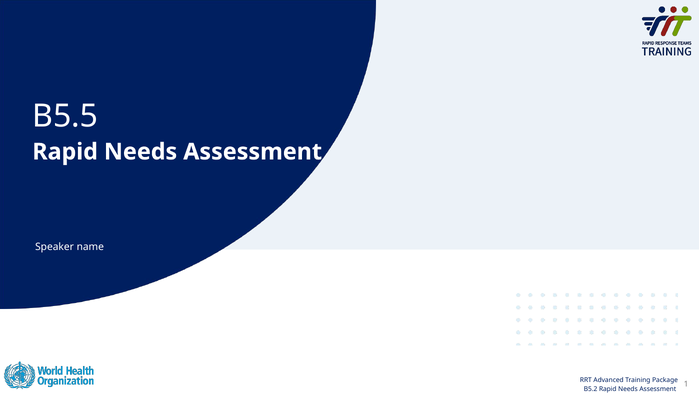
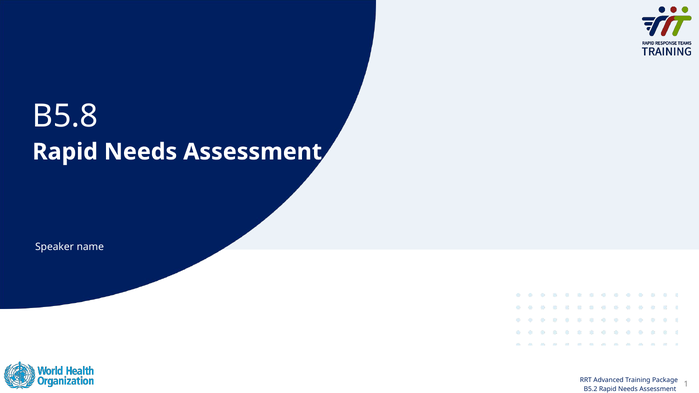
B5.5: B5.5 -> B5.8 (65, 116)
